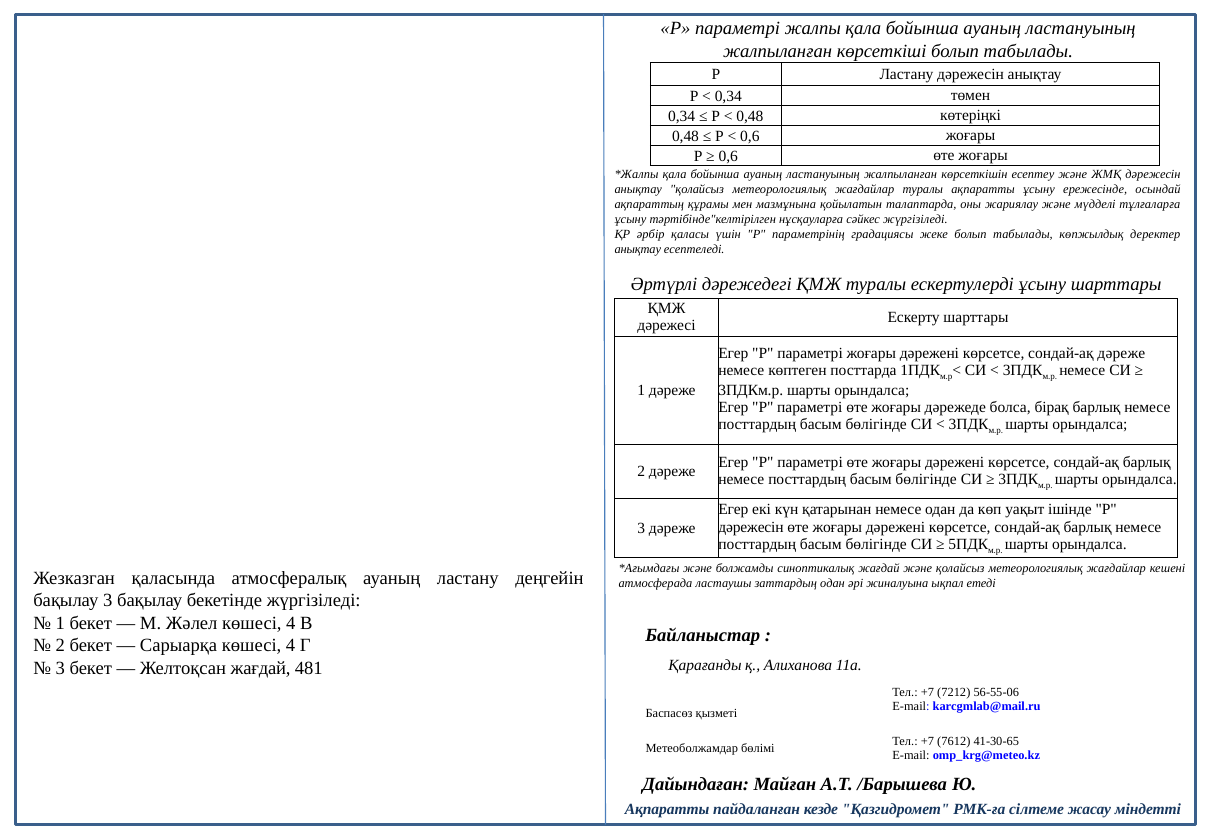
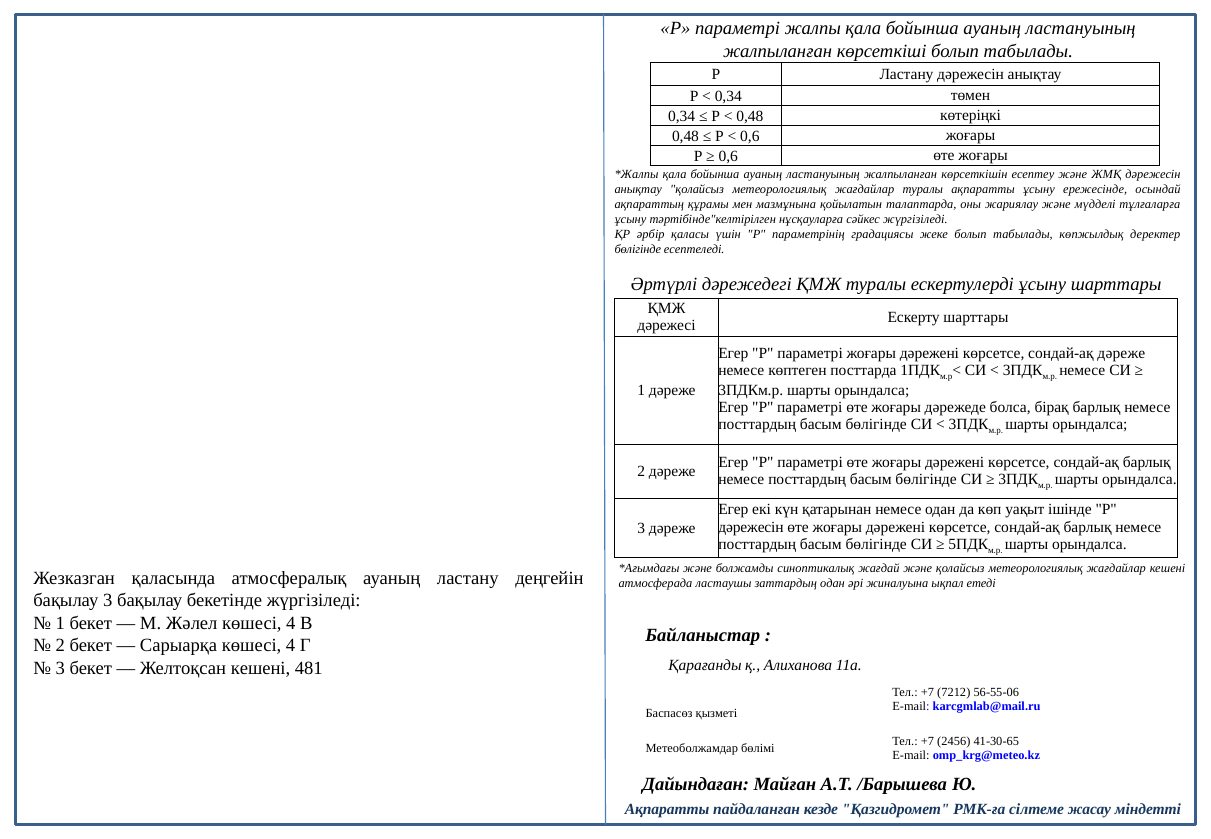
анықтау: анықтау -> бөлігінде (638, 249)
Желтоқсан жағдай: жағдай -> кешені (261, 667)
7612: 7612 -> 2456 (954, 741)
